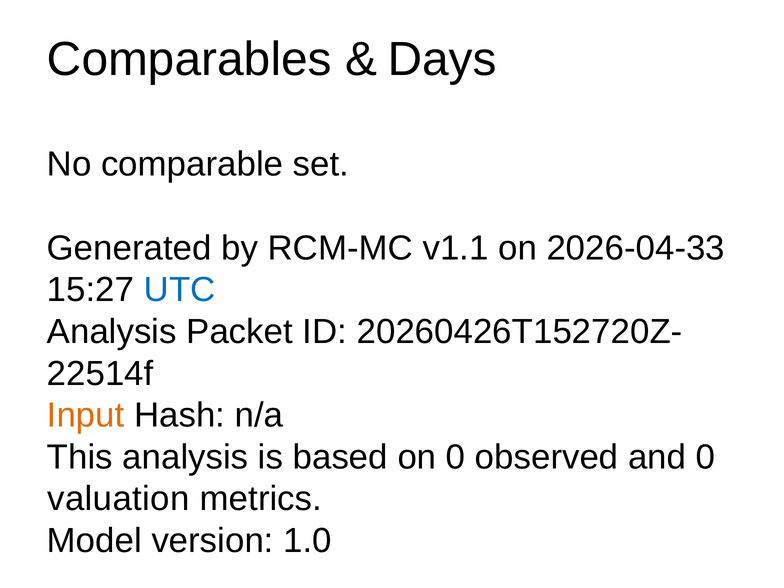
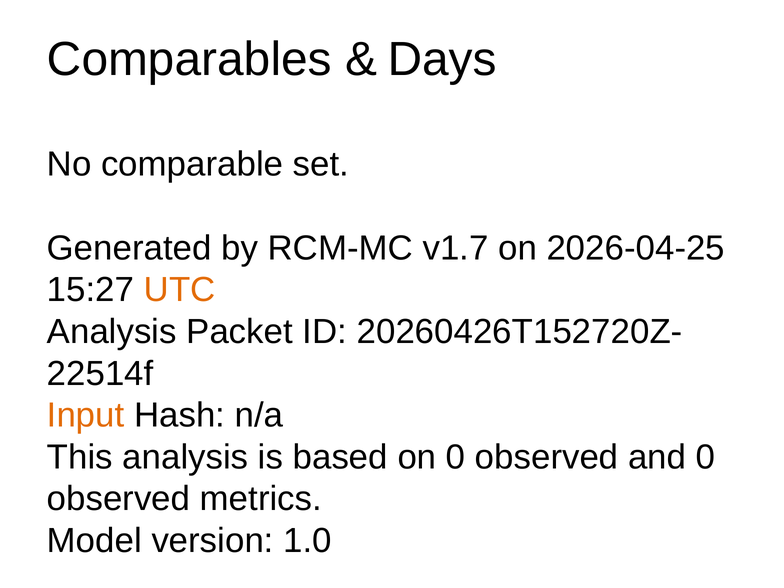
v1.1: v1.1 -> v1.7 (456, 248)
2026-04-33: 2026-04-33 -> 2026-04-25 (636, 248)
UTC colour: blue -> orange (180, 290)
valuation: valuation -> observed (119, 499)
